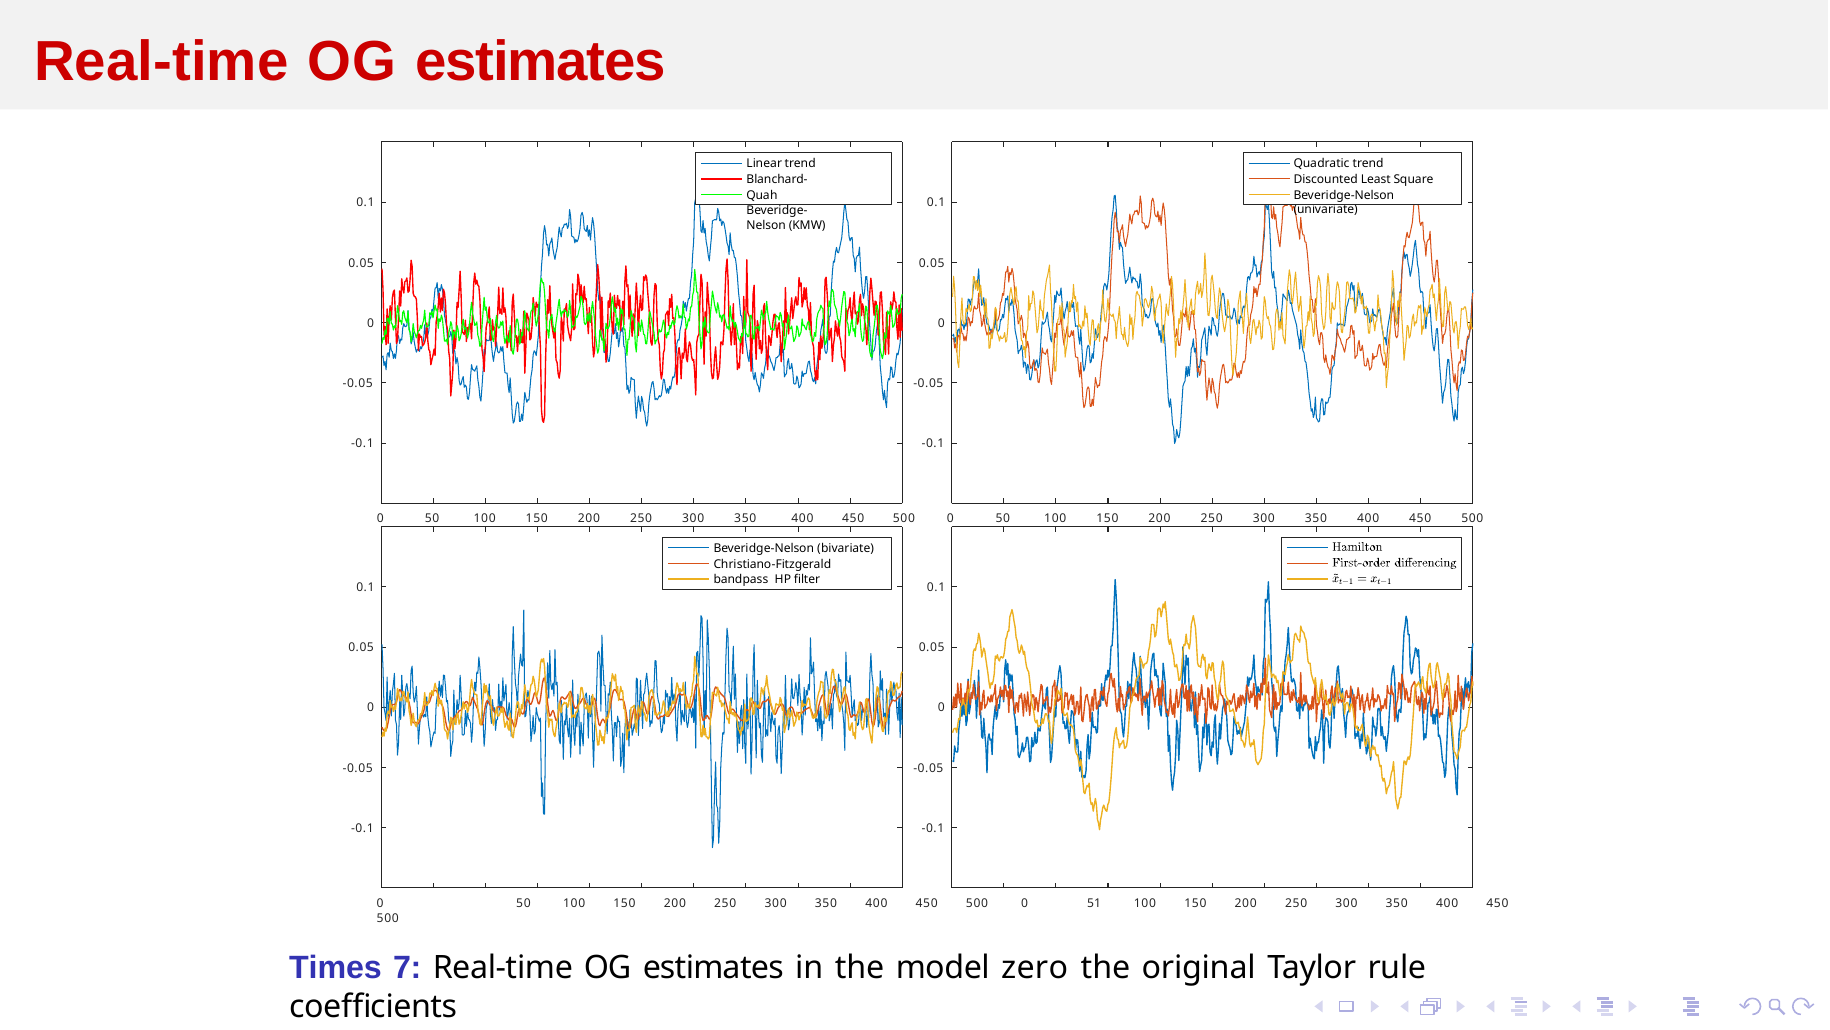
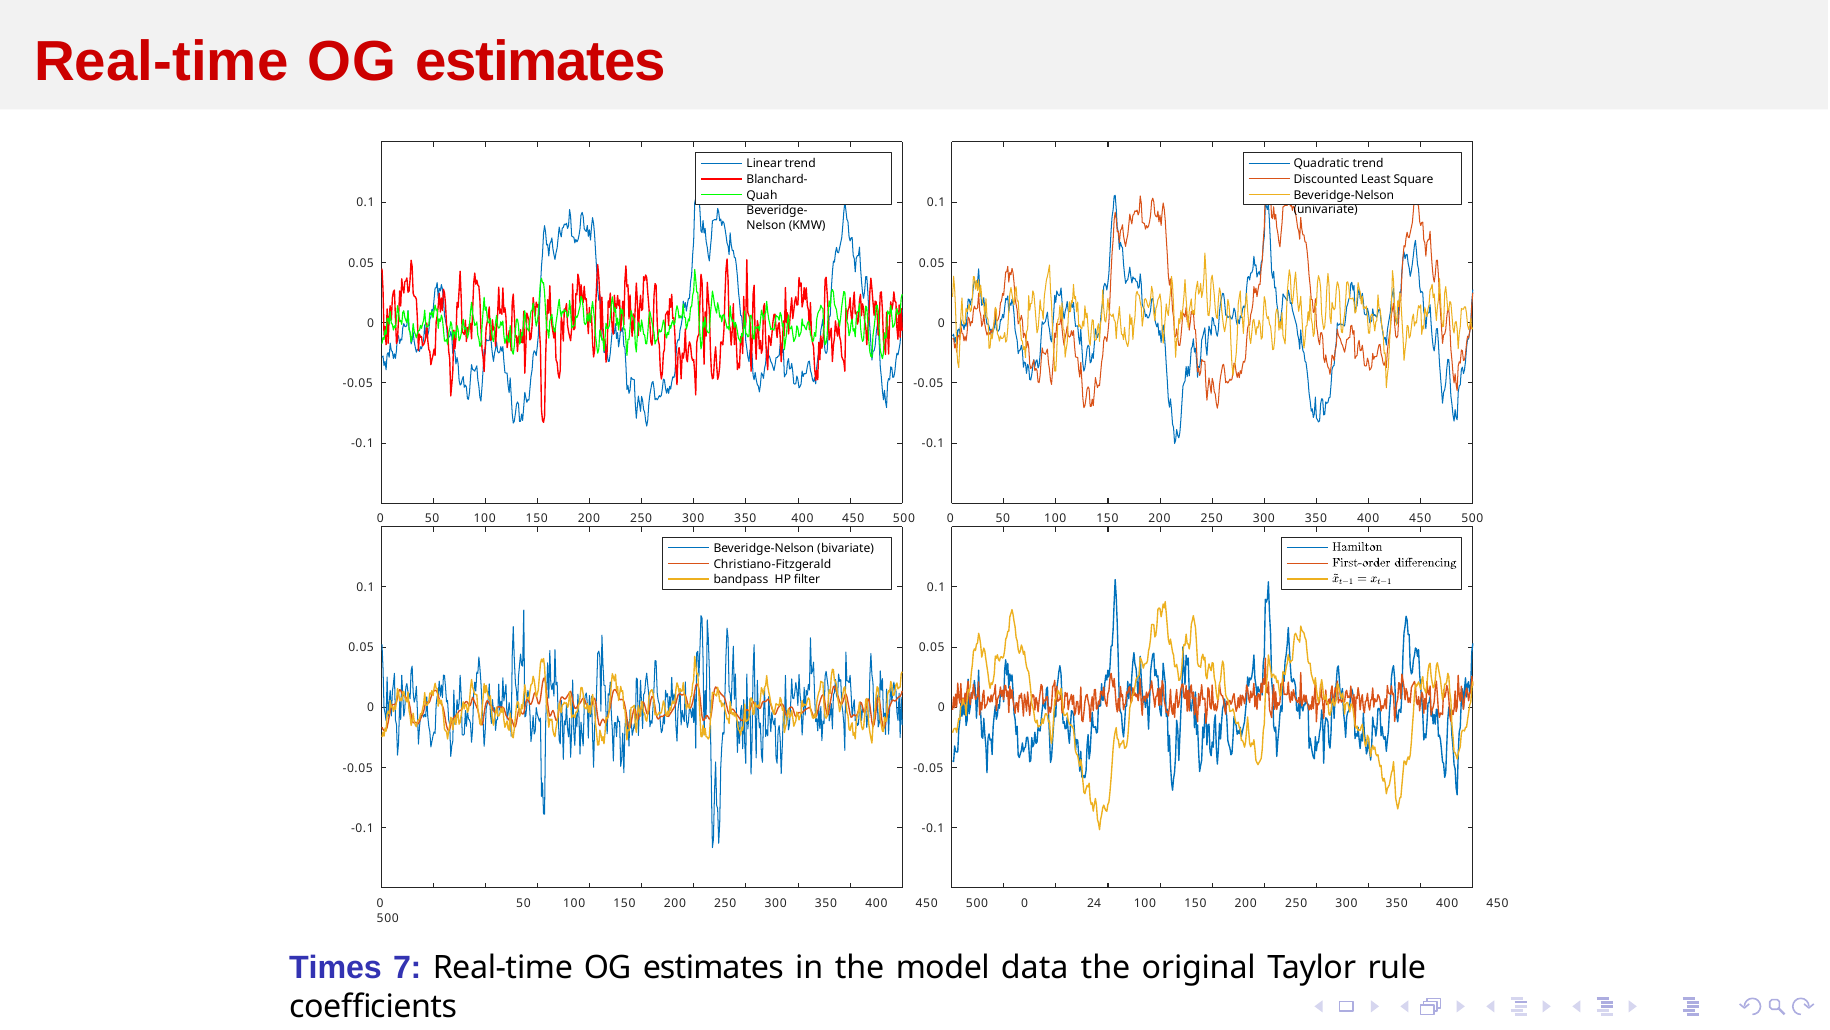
51: 51 -> 24 (1094, 903)
zero: zero -> data (1035, 968)
